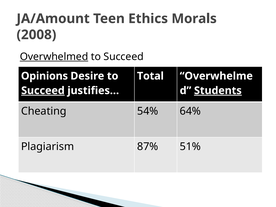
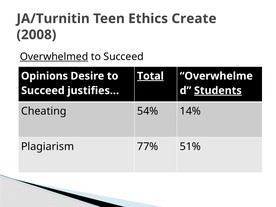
JA/Amount: JA/Amount -> JA/Turnitin (53, 19)
Morals: Morals -> Create (194, 19)
Total underline: none -> present (150, 76)
Succeed underline: present -> none (43, 91)
64%: 64% -> 14% (190, 111)
87%: 87% -> 77% (148, 147)
